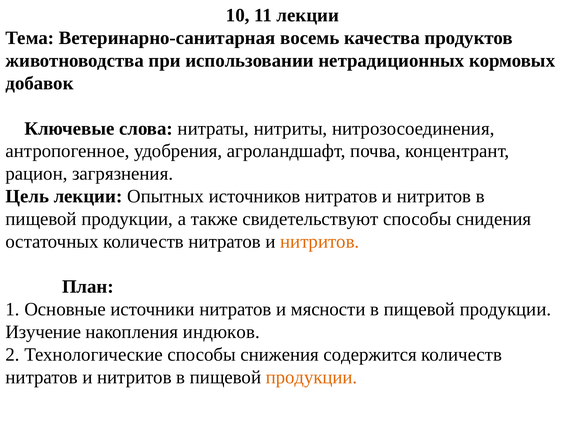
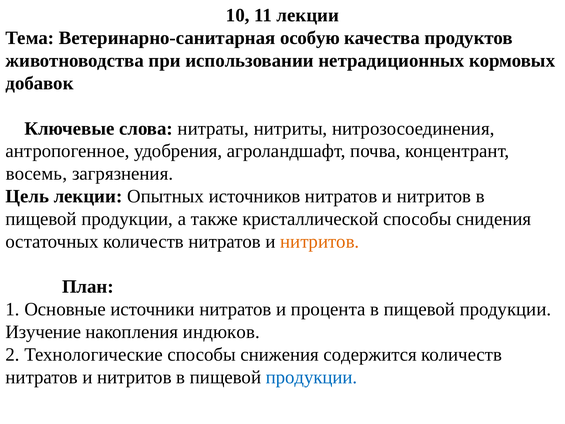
восемь: восемь -> особую (310, 38)
рацион: рацион -> восемь (36, 174)
свидетельствуют: свидетельствуют -> кристаллической (310, 219)
мясности: мясности -> процента (328, 309)
продукции colour: orange -> blue (312, 377)
